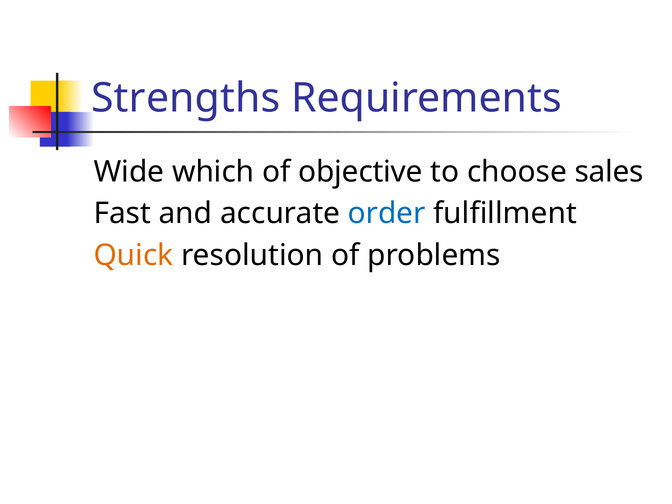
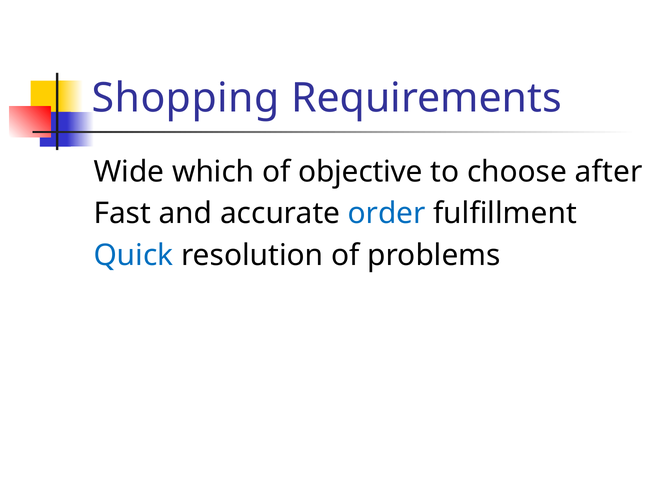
Strengths: Strengths -> Shopping (186, 98)
sales: sales -> after (609, 172)
Quick colour: orange -> blue (134, 255)
